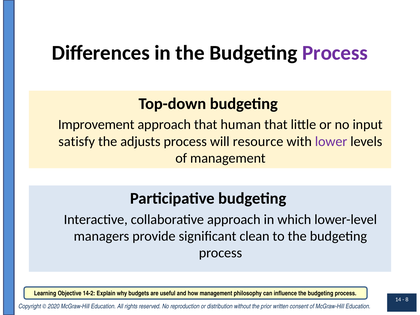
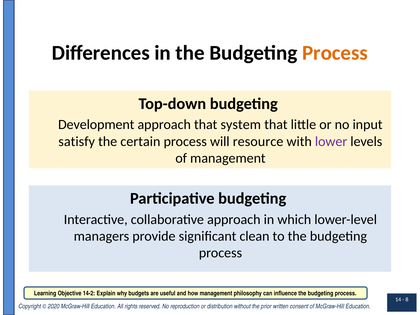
Process colour: purple -> orange (335, 53)
Improvement: Improvement -> Development (96, 125)
human: human -> system (241, 125)
adjusts: adjusts -> certain (140, 141)
